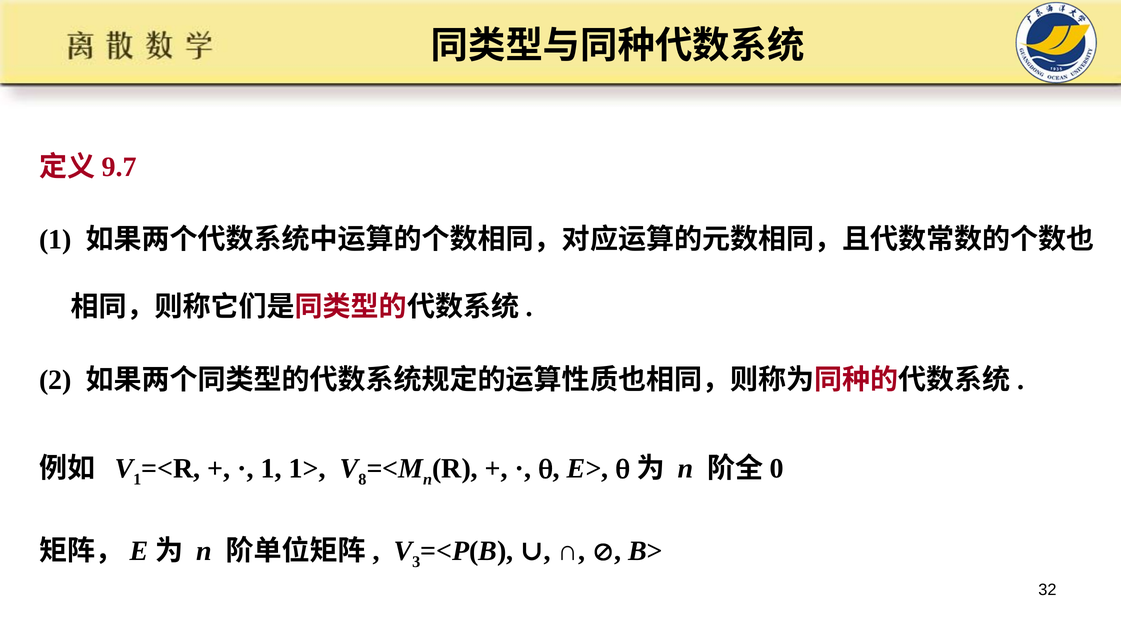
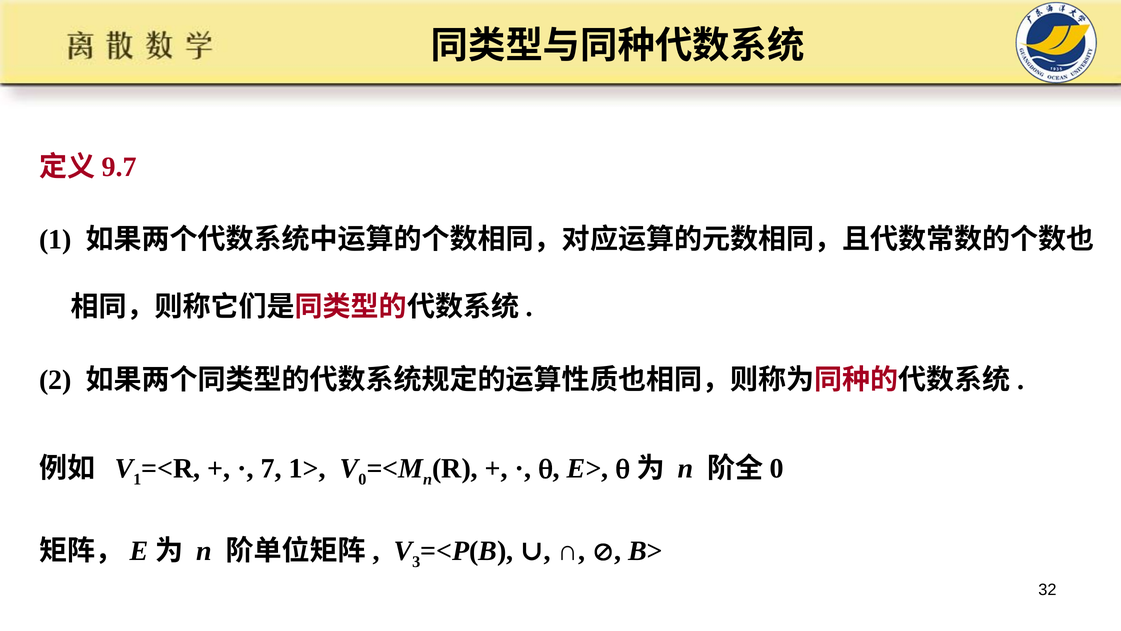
1: 1 -> 7 (271, 468)
8: 8 -> 0 (362, 479)
